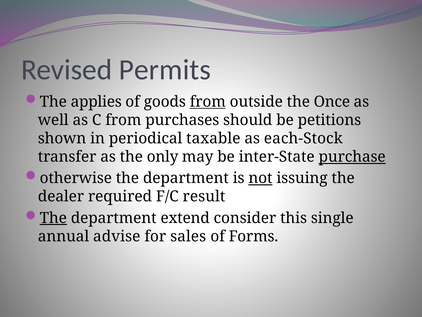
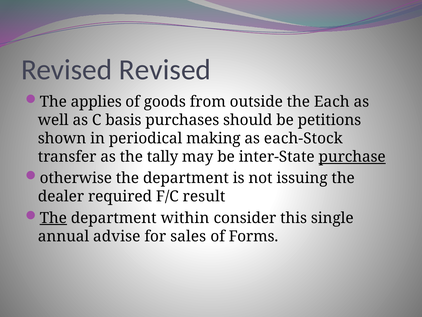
Revised Permits: Permits -> Revised (165, 70)
from underline: present -> none (208, 102)
Once: Once -> Each (332, 102)
C from: from -> basis (123, 120)
taxable: taxable -> making (213, 138)
only: only -> tally (163, 157)
not underline: present -> none (260, 178)
extend: extend -> within (185, 218)
